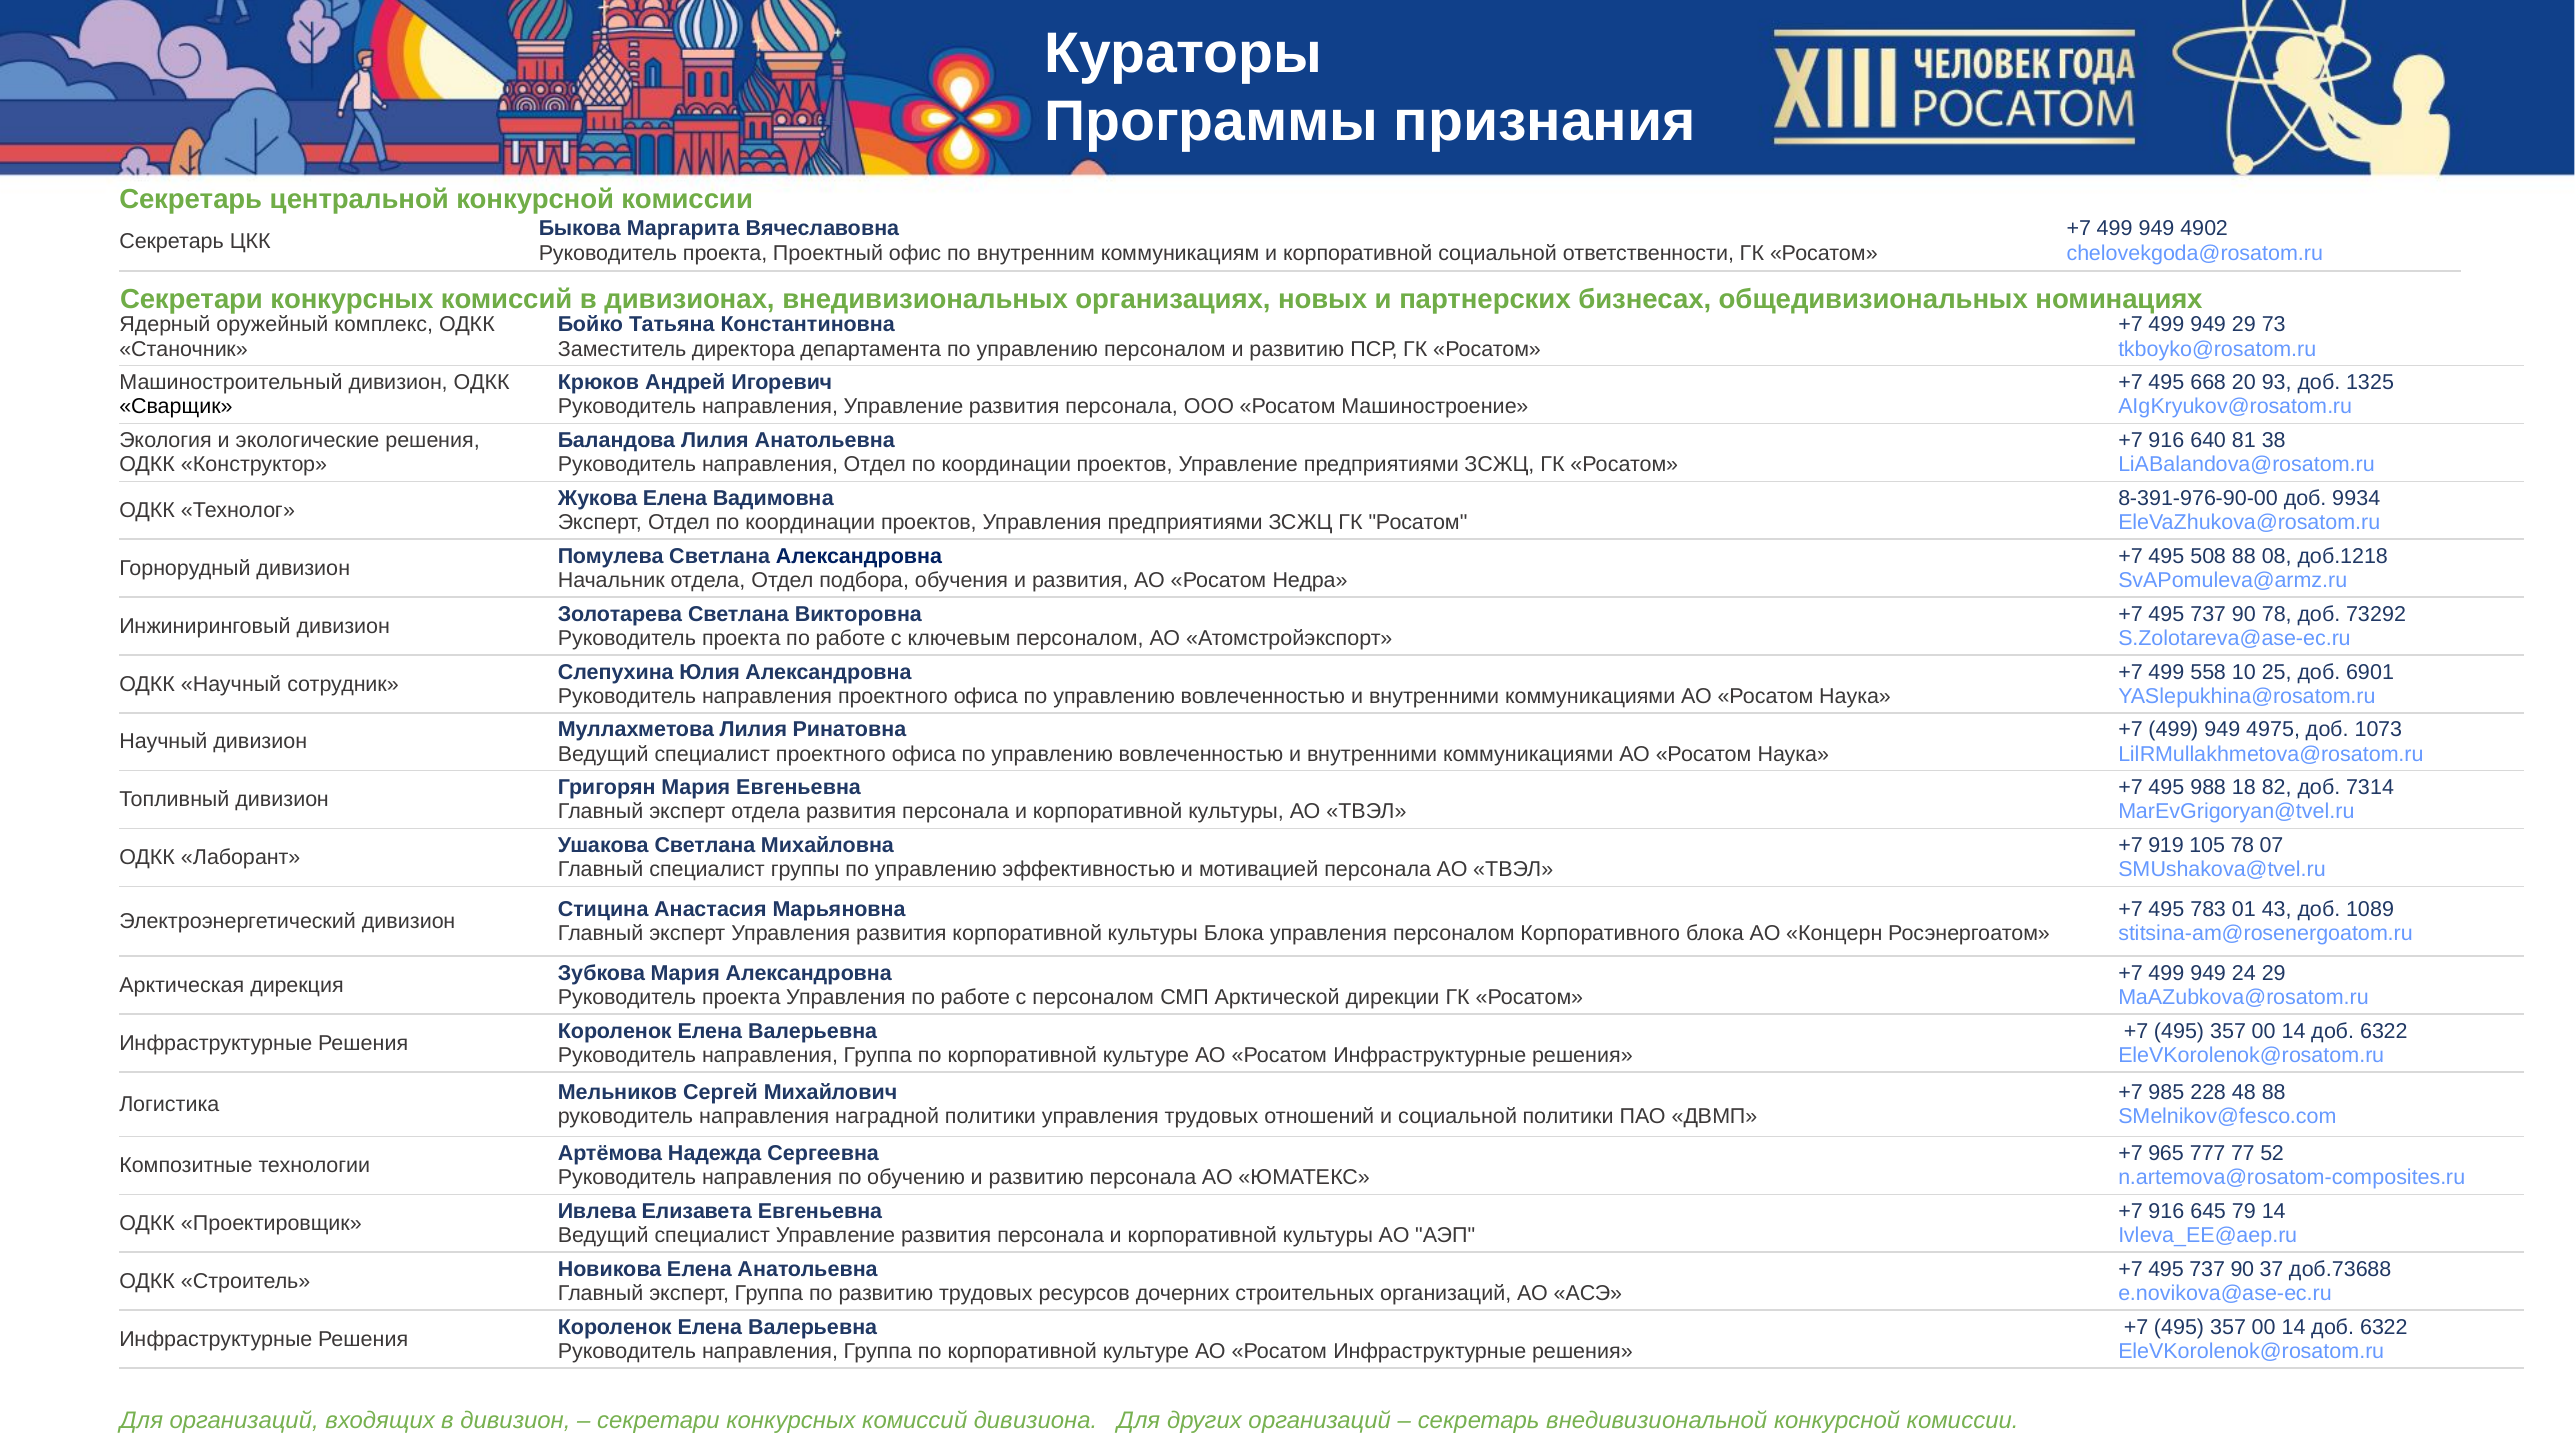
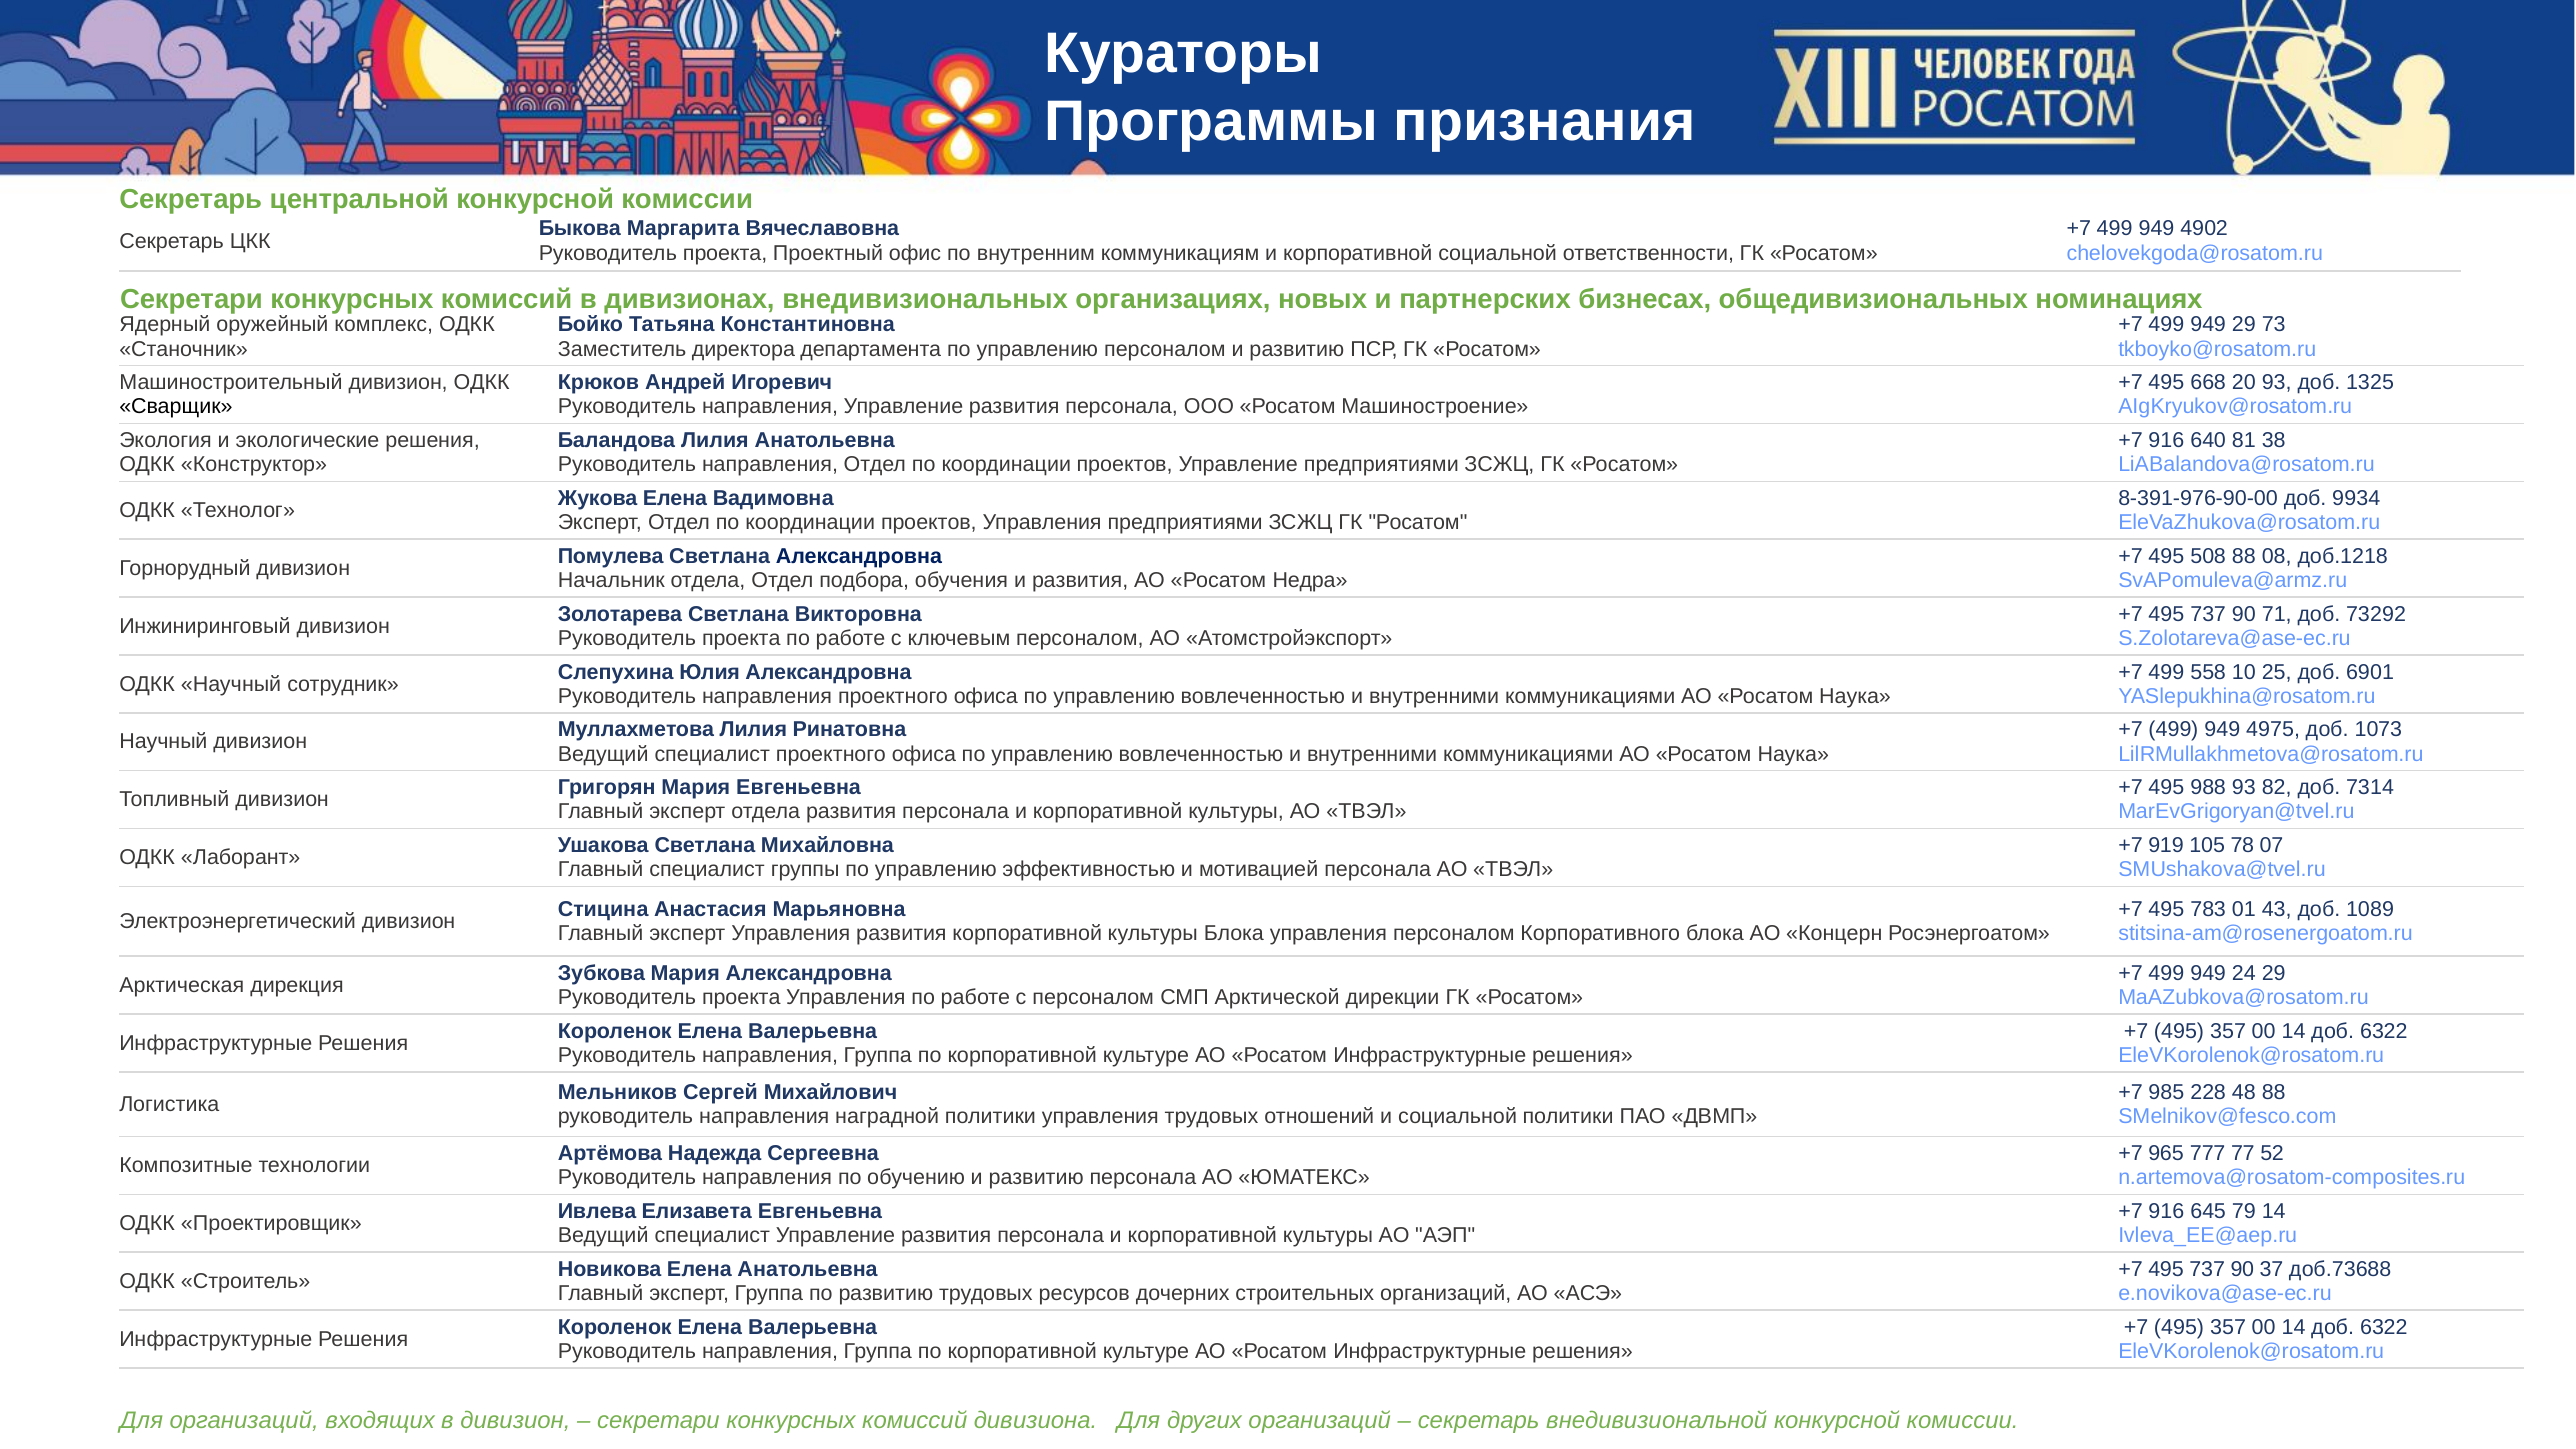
90 78: 78 -> 71 (2277, 614)
988 18: 18 -> 93 (2244, 788)
